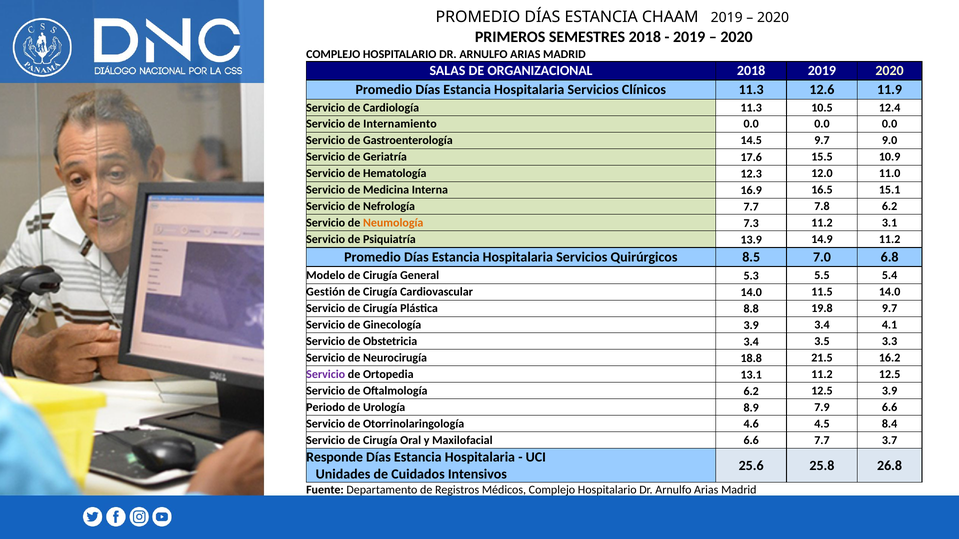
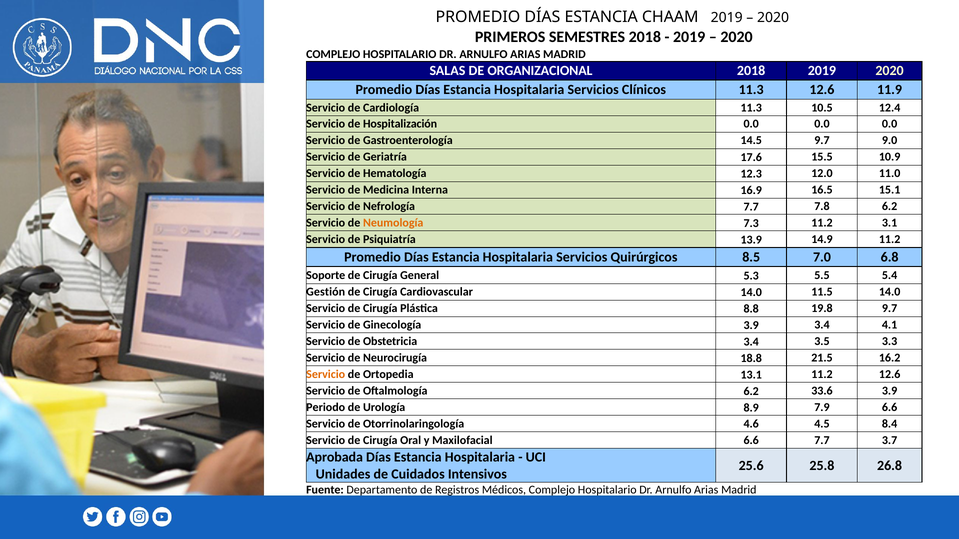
Internamiento: Internamiento -> Hospitalización (400, 124)
Modelo: Modelo -> Soporte (326, 275)
Servicio colour: purple -> orange (326, 375)
11.2 12.5: 12.5 -> 12.6 (890, 375)
6.2 12.5: 12.5 -> 33.6 (822, 391)
Responde: Responde -> Aprobada (335, 457)
